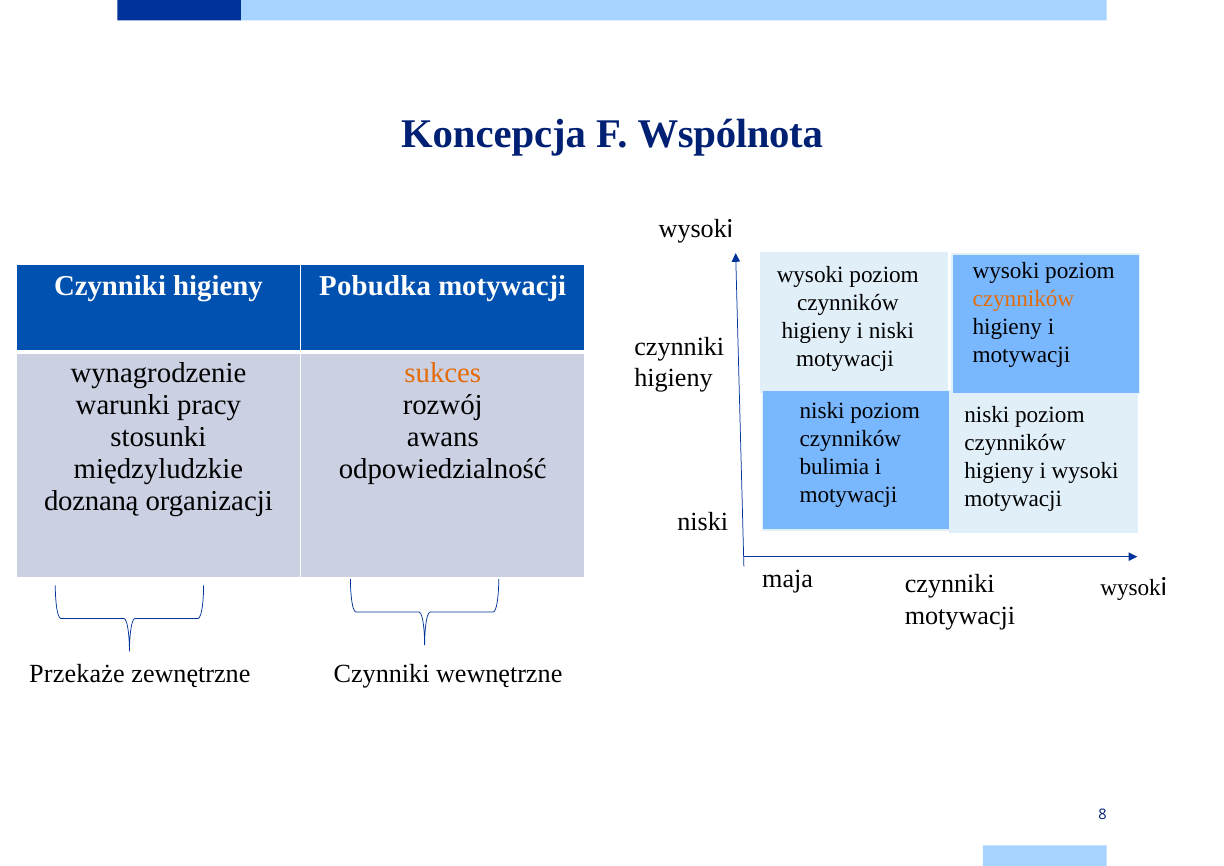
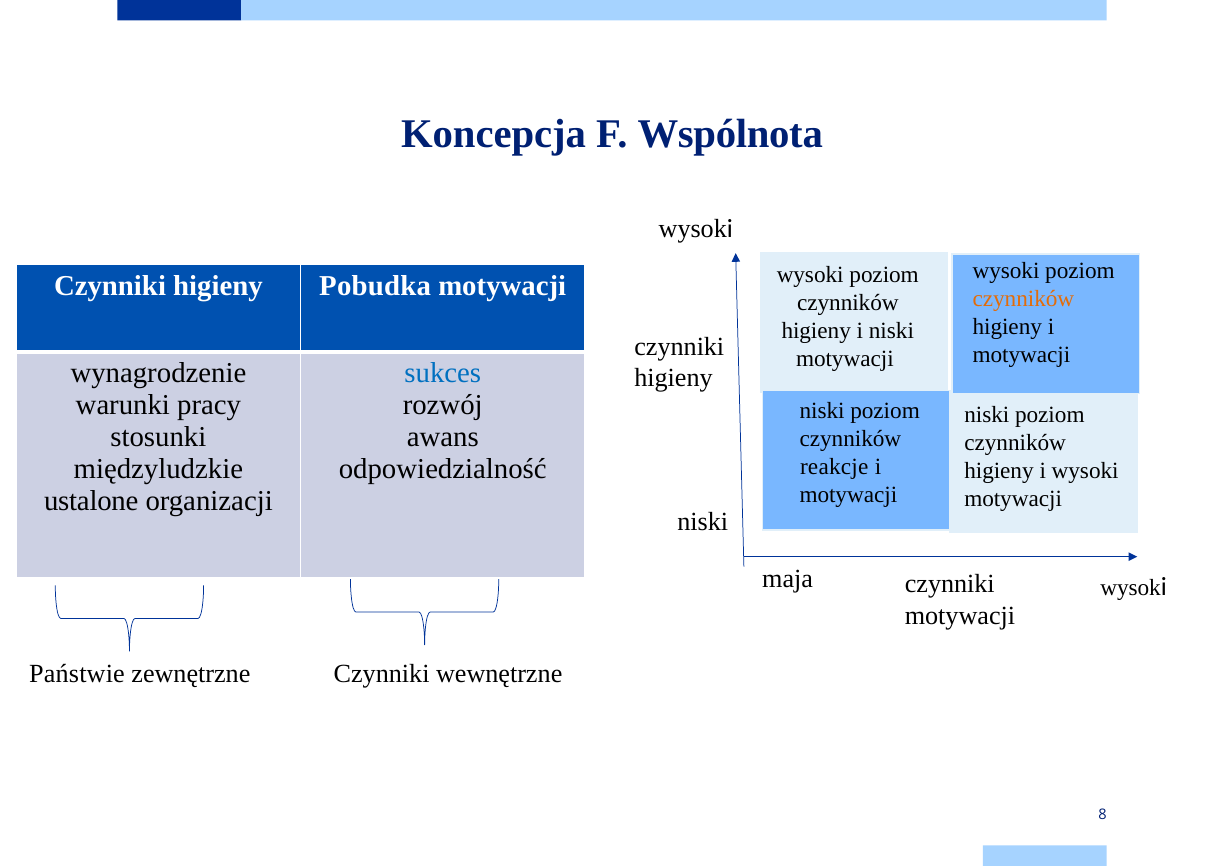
sukces colour: orange -> blue (443, 373)
bulimia: bulimia -> reakcje (834, 467)
doznaną: doznaną -> ustalone (91, 501)
Przekaże: Przekaże -> Państwie (77, 674)
